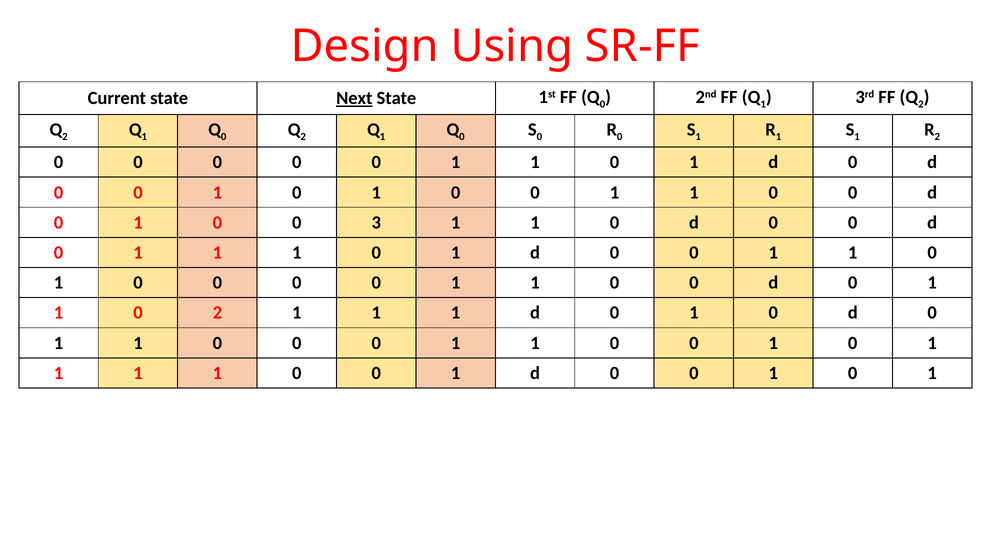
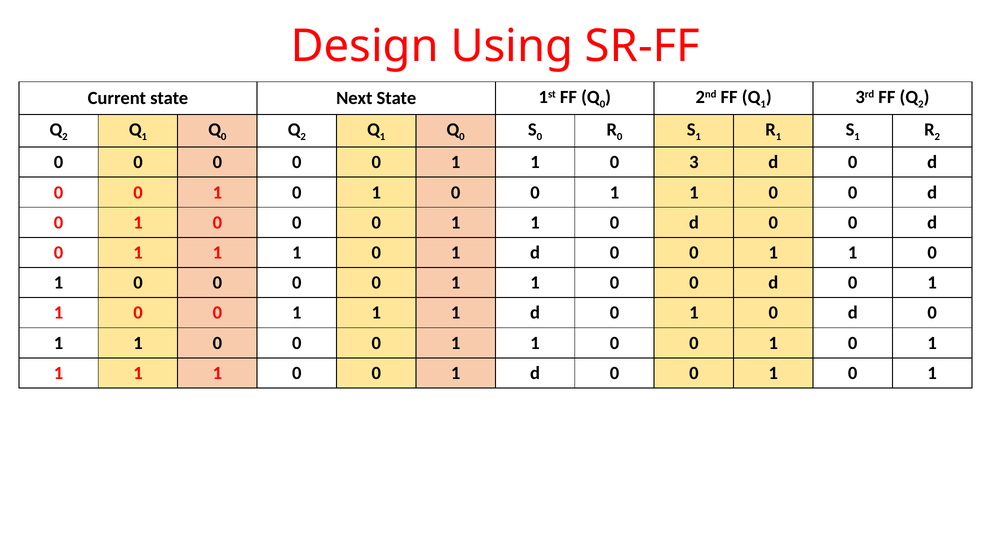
Next underline: present -> none (354, 98)
1: 1 -> 3 (694, 162)
3: 3 -> 0 (376, 223)
2: 2 -> 0 (217, 313)
